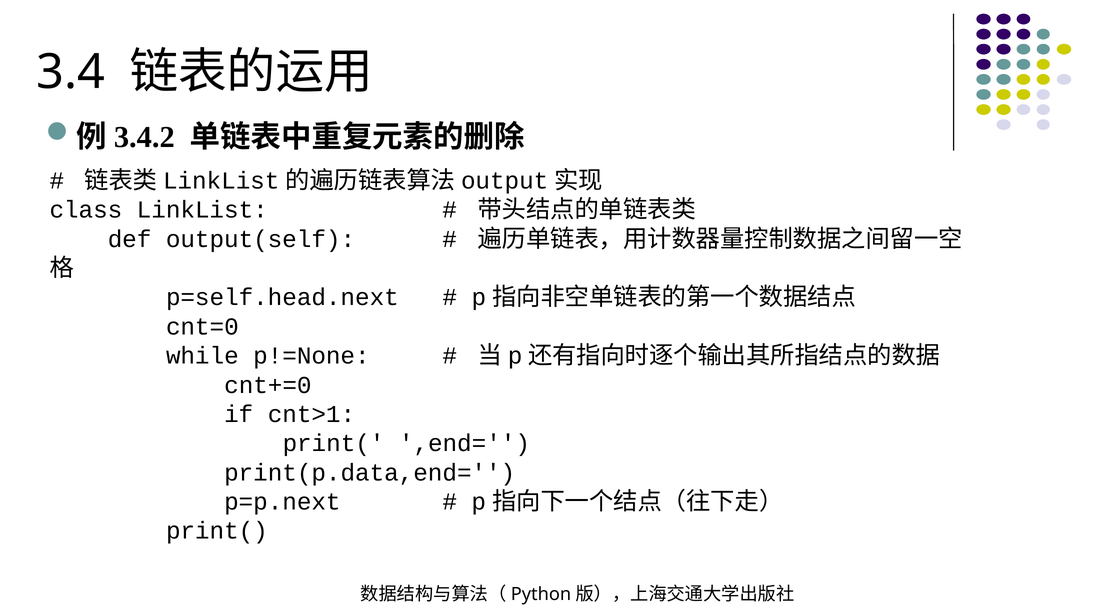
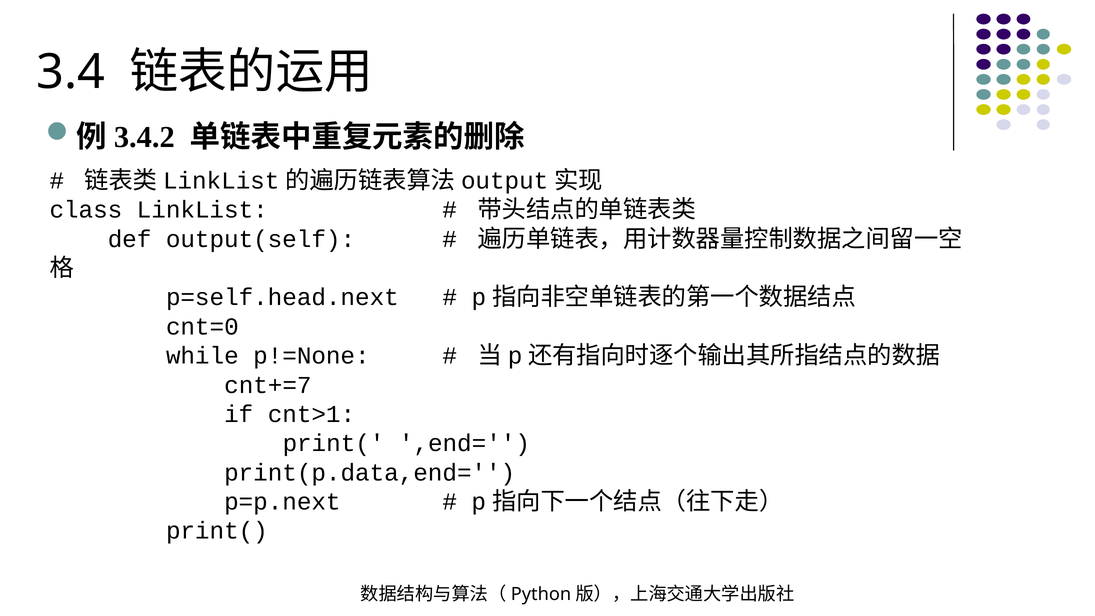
cnt+=0: cnt+=0 -> cnt+=7 (268, 385)
